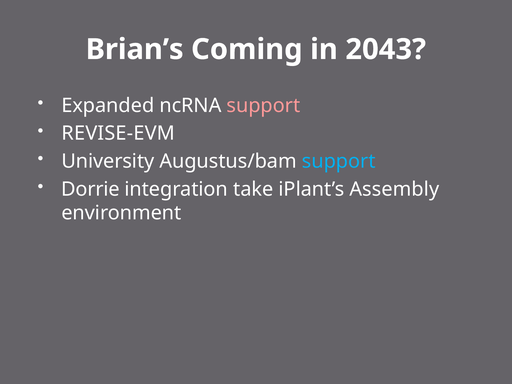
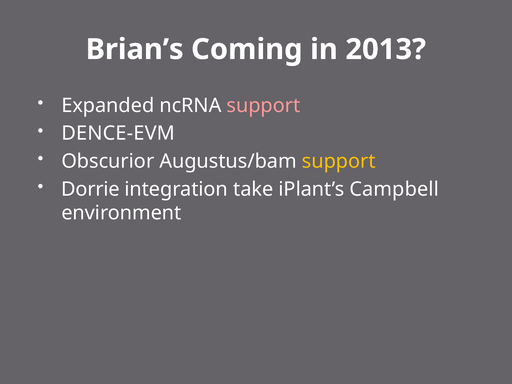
2043: 2043 -> 2013 (386, 49)
REVISE-EVM: REVISE-EVM -> DENCE-EVM (118, 133)
University: University -> Obscurior (108, 161)
support colour: light blue -> yellow (339, 161)
Assembly: Assembly -> Campbell (394, 189)
